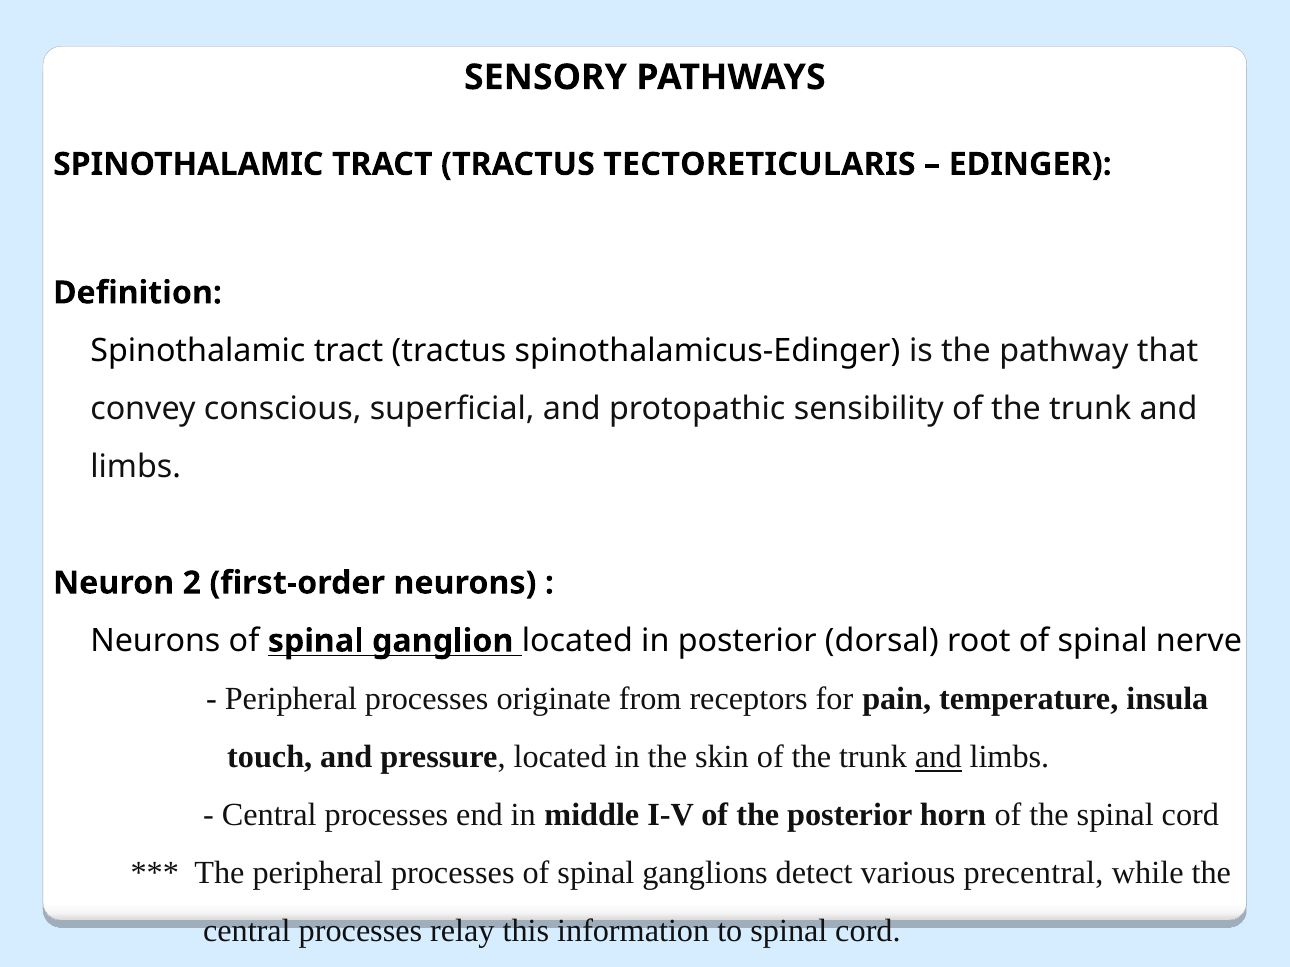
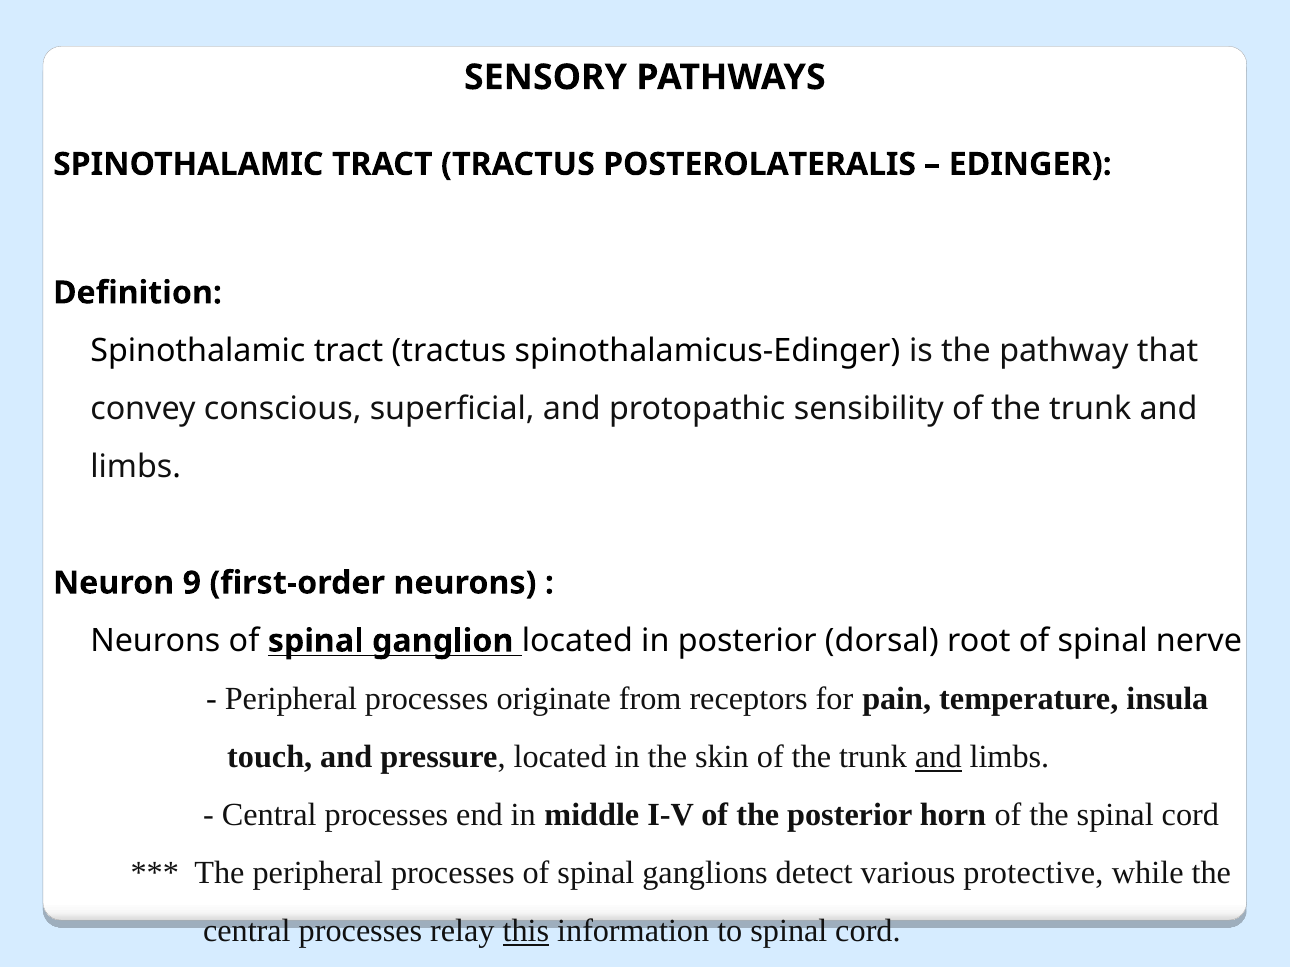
TECTORETICULARIS: TECTORETICULARIS -> POSTEROLATERALIS (760, 164)
2: 2 -> 9 (192, 583)
precentral: precentral -> protective (1034, 873)
this underline: none -> present (526, 932)
